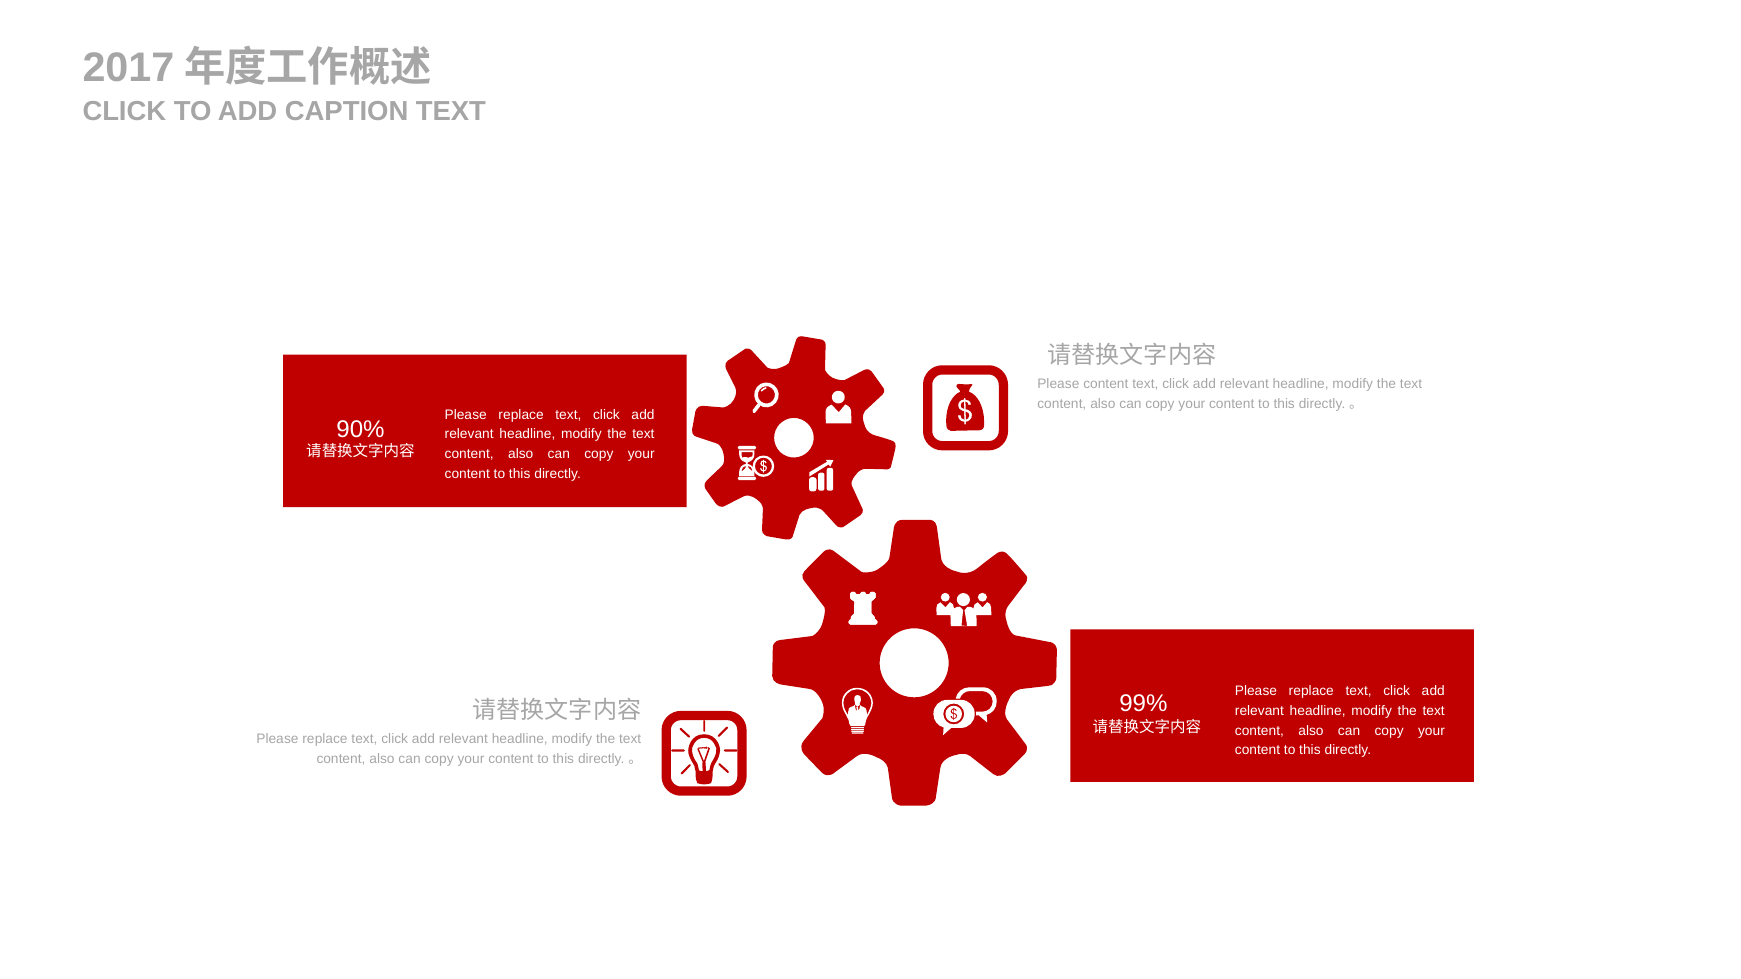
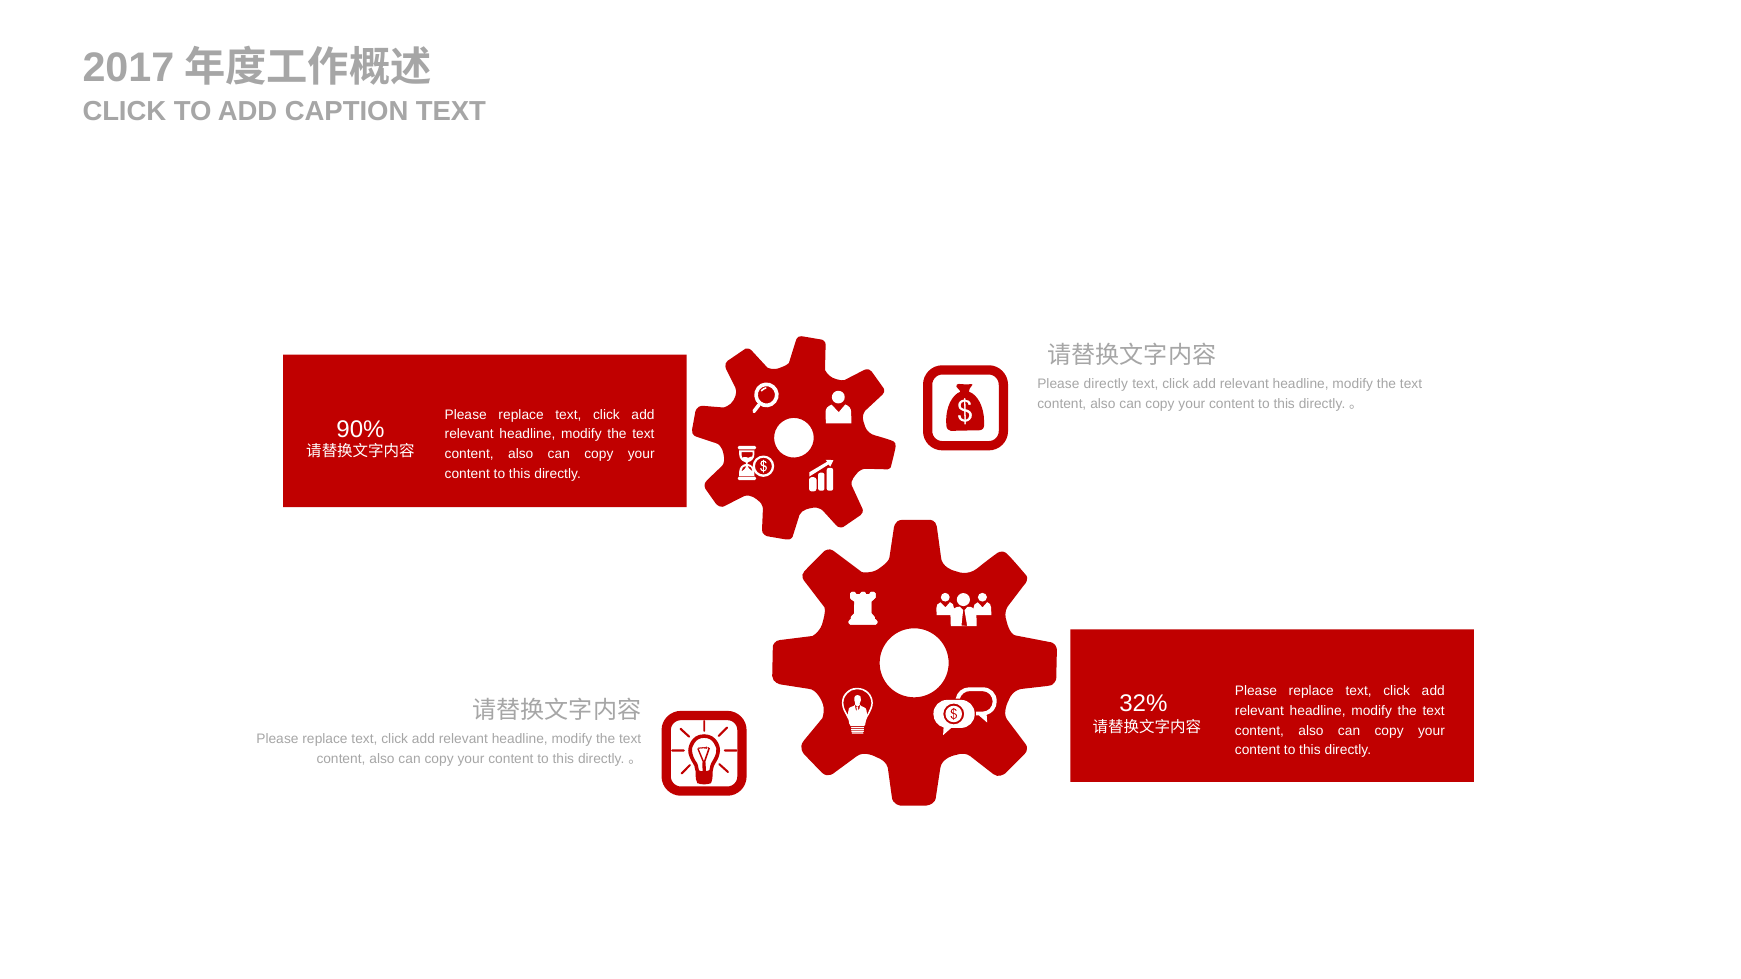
Please content: content -> directly (1106, 384)
99%: 99% -> 32% (1143, 703)
